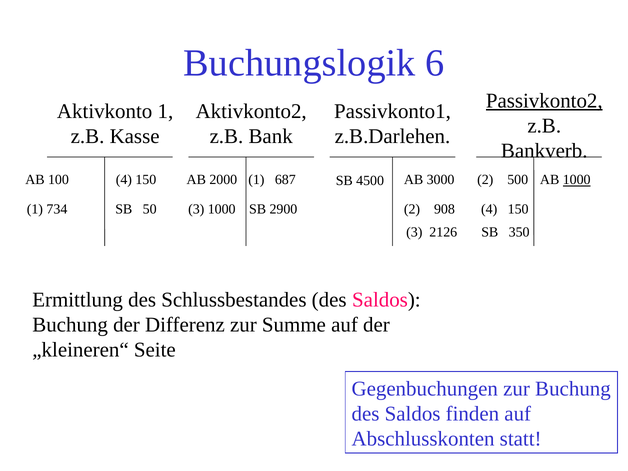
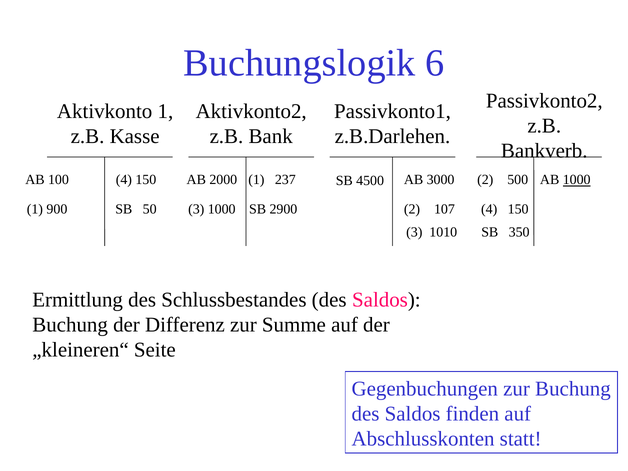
Passivkonto2 underline: present -> none (544, 101)
687: 687 -> 237 (285, 180)
734: 734 -> 900 (57, 209)
908: 908 -> 107 (444, 209)
2126: 2126 -> 1010 (443, 232)
